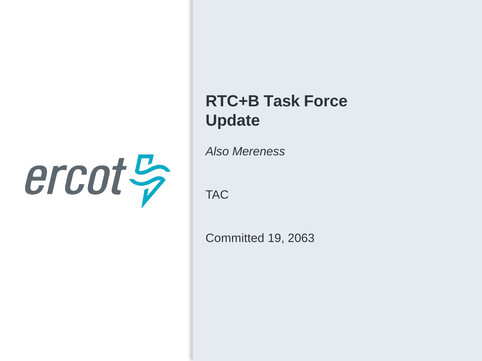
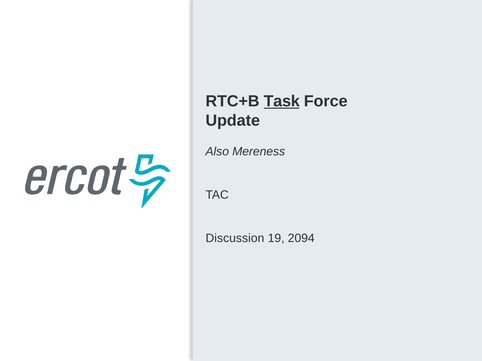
Task underline: none -> present (282, 101)
Committed: Committed -> Discussion (235, 238)
2063: 2063 -> 2094 (301, 238)
